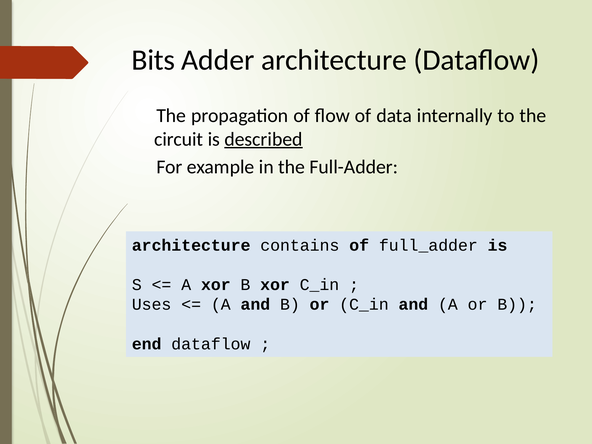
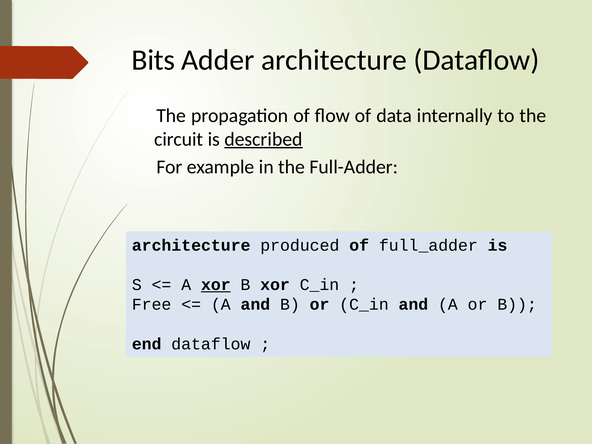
contains: contains -> produced (300, 245)
xor underline: none -> present (216, 285)
Uses: Uses -> Free (152, 305)
